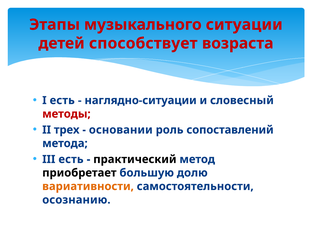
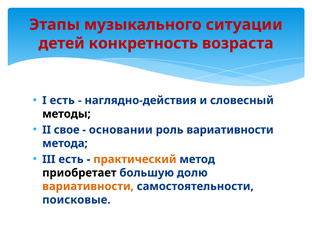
способствует: способствует -> конкретность (143, 43)
наглядно-ситуации: наглядно-ситуации -> наглядно-действия (141, 100)
методы colour: red -> black (66, 114)
трех: трех -> свое (67, 130)
роль сопоставлений: сопоставлений -> вариативности (230, 130)
практический colour: black -> orange (135, 159)
осознанию: осознанию -> поисковые (76, 200)
